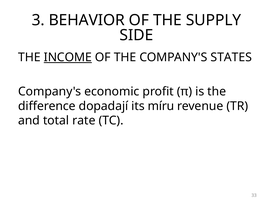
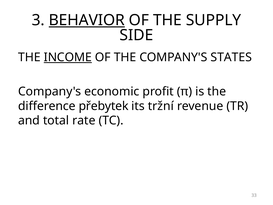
BEHAVIOR underline: none -> present (87, 20)
dopadají: dopadají -> přebytek (104, 106)
míru: míru -> tržní (161, 106)
